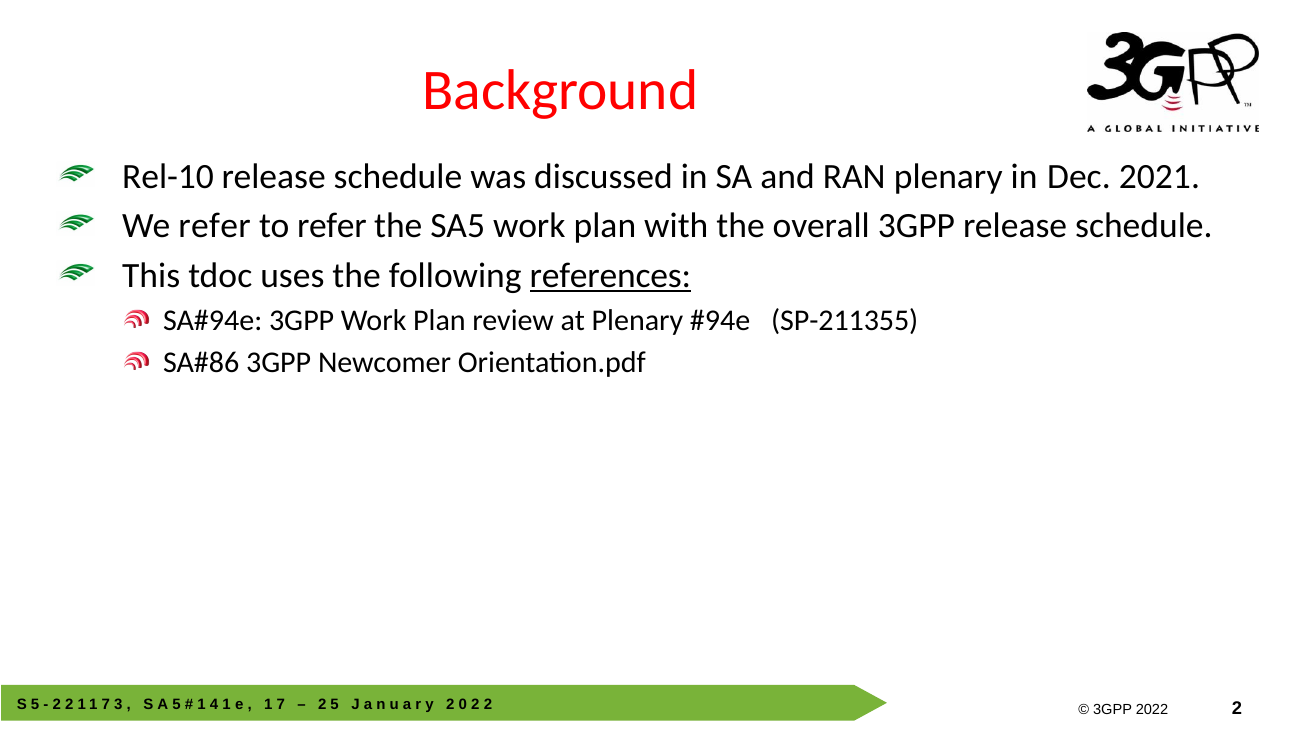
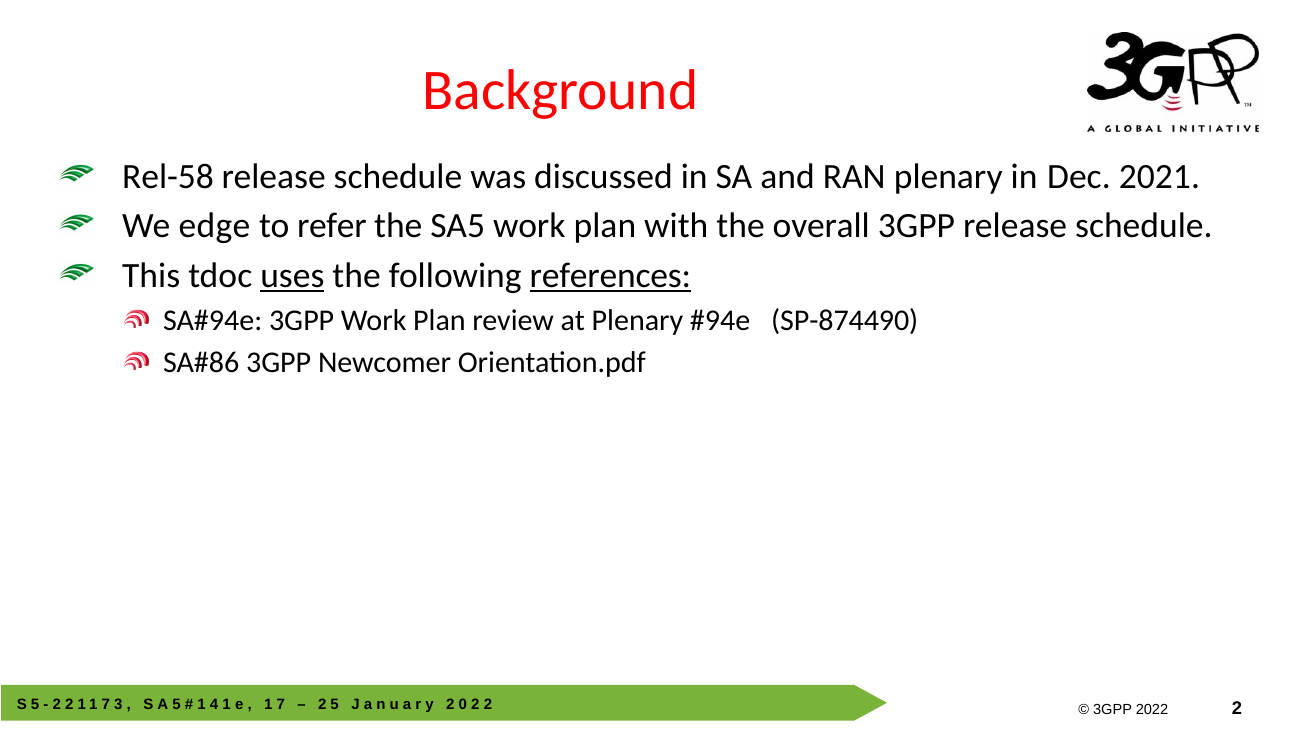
Rel-10: Rel-10 -> Rel-58 (168, 176)
We refer: refer -> edge (214, 226)
uses underline: none -> present (292, 276)
SP-211355: SP-211355 -> SP-874490 (845, 321)
